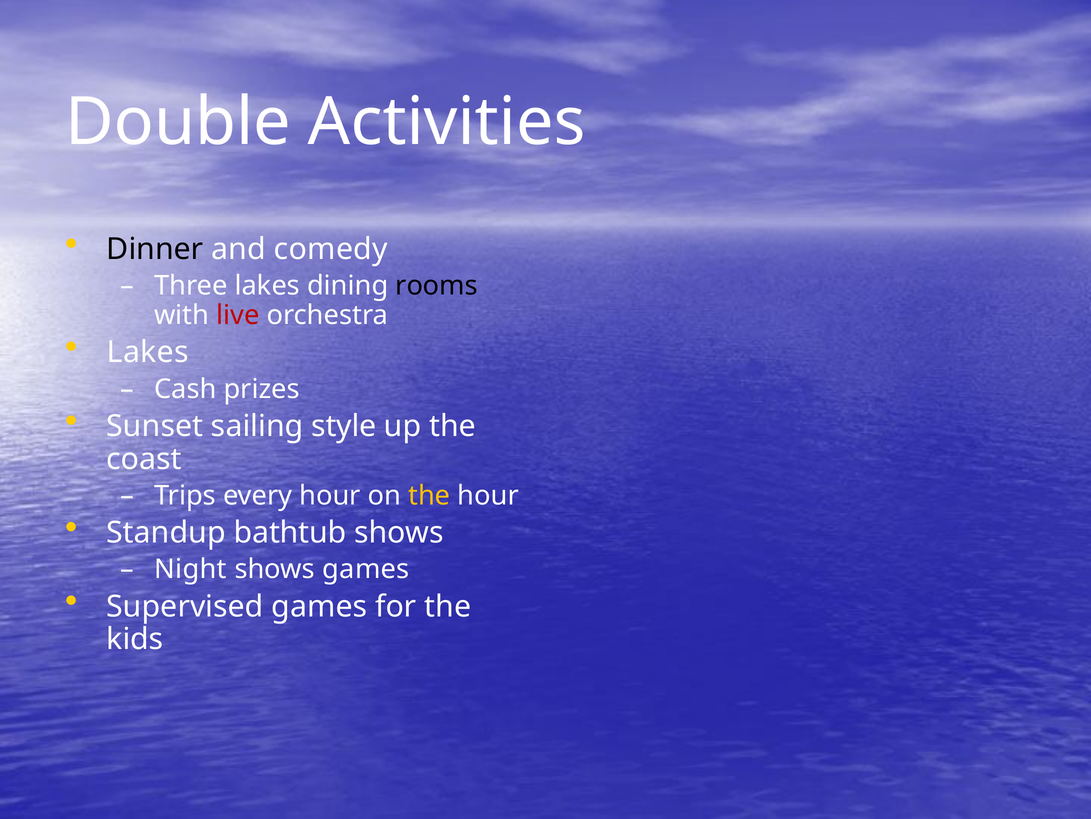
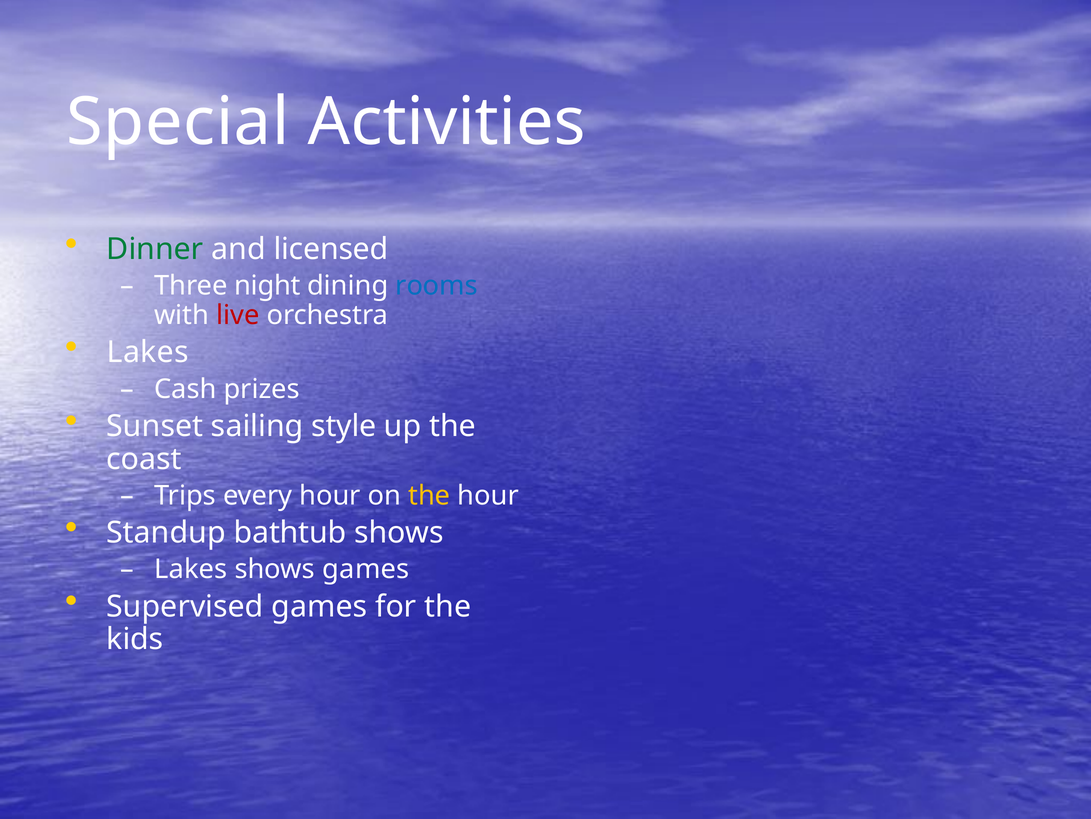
Double: Double -> Special (178, 122)
Dinner colour: black -> green (155, 249)
comedy: comedy -> licensed (331, 249)
Three lakes: lakes -> night (267, 286)
rooms colour: black -> blue (437, 286)
Night: Night -> Lakes (191, 569)
